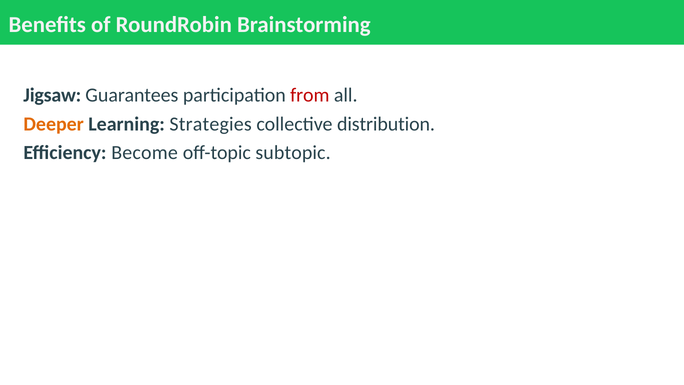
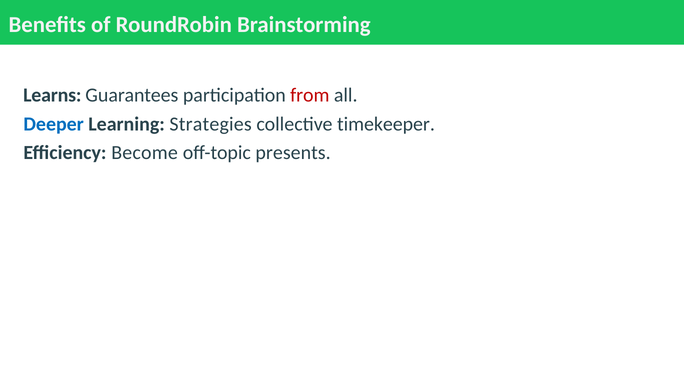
Jigsaw: Jigsaw -> Learns (52, 95)
Deeper colour: orange -> blue (54, 124)
distribution: distribution -> timekeeper (386, 124)
subtopic: subtopic -> presents (293, 153)
